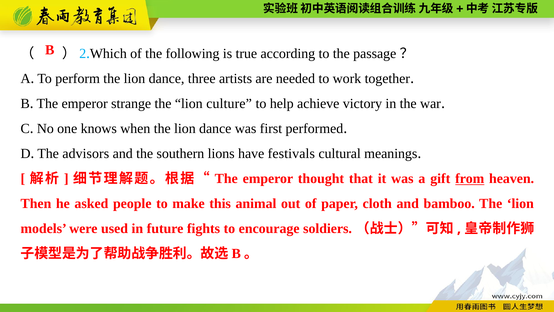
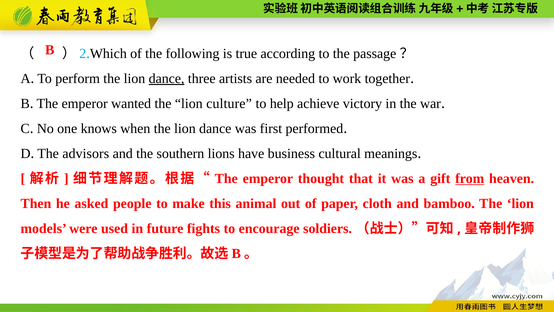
dance underline: none -> present (167, 79)
strange: strange -> wanted (131, 103)
festivals: festivals -> business (291, 153)
